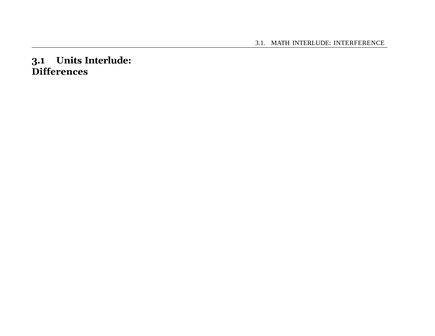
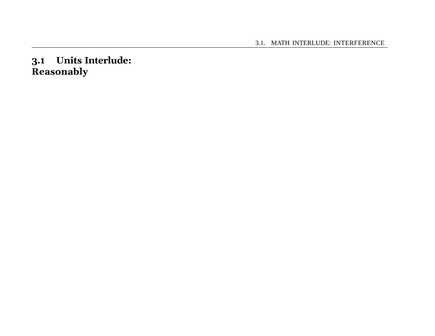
Differences: Differences -> Reasonably (60, 72)
